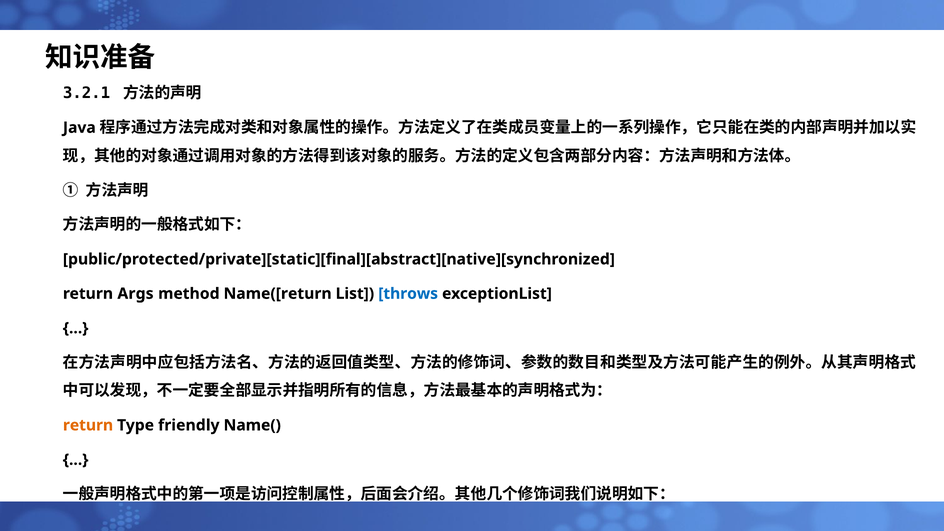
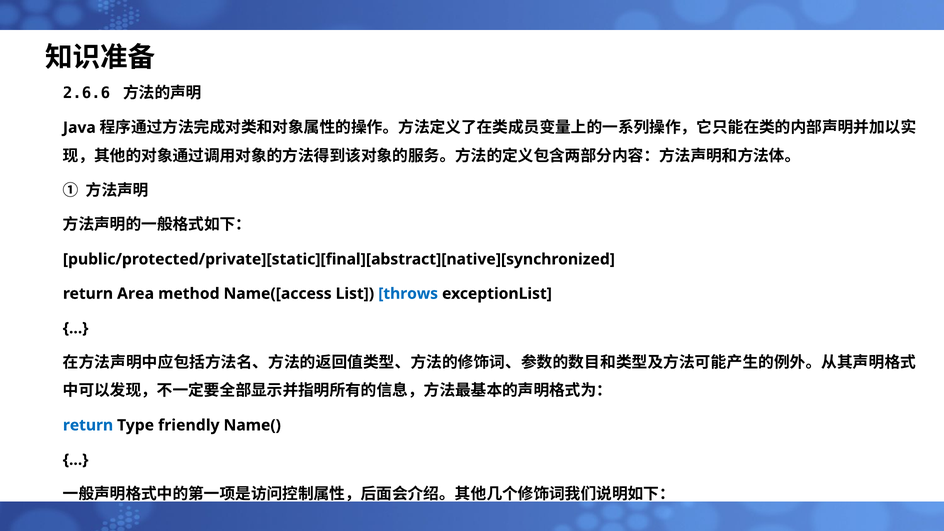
3.2.1: 3.2.1 -> 2.6.6 (87, 93)
Args: Args -> Area (136, 294)
Name([return: Name([return -> Name([access (278, 294)
return colour: orange -> blue (88, 425)
